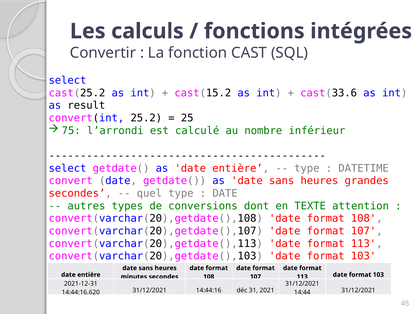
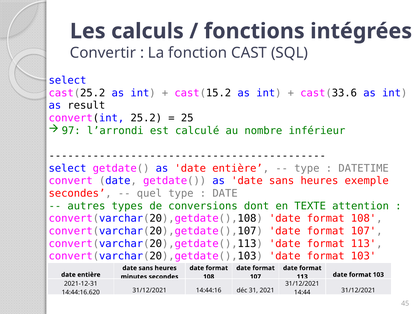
75: 75 -> 97 (71, 131)
grandes: grandes -> exemple (367, 181)
